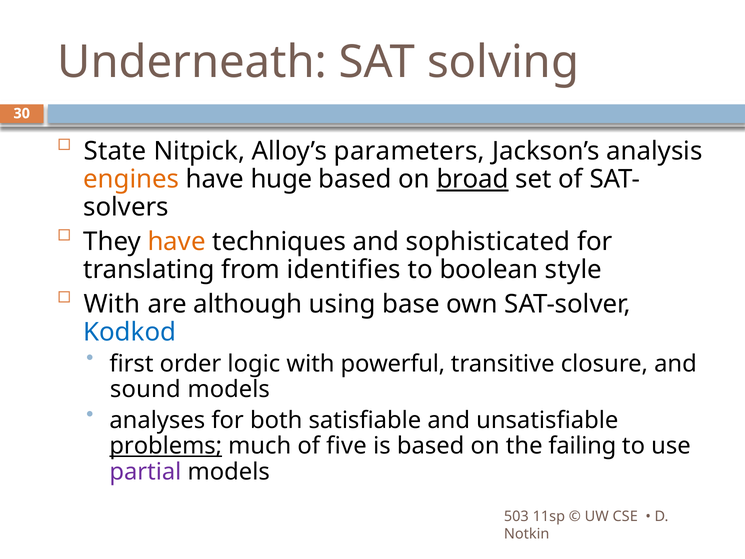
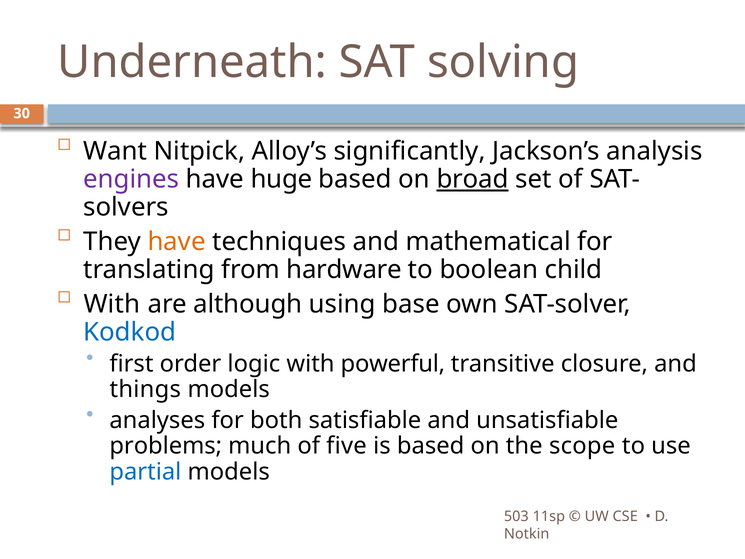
State: State -> Want (115, 151)
parameters: parameters -> significantly (410, 151)
engines colour: orange -> purple (131, 179)
sophisticated: sophisticated -> mathematical (488, 242)
identifies: identifies -> hardware (344, 270)
style: style -> child (574, 270)
sound: sound -> things (145, 389)
problems underline: present -> none (166, 446)
failing: failing -> scope (582, 446)
partial colour: purple -> blue (145, 471)
